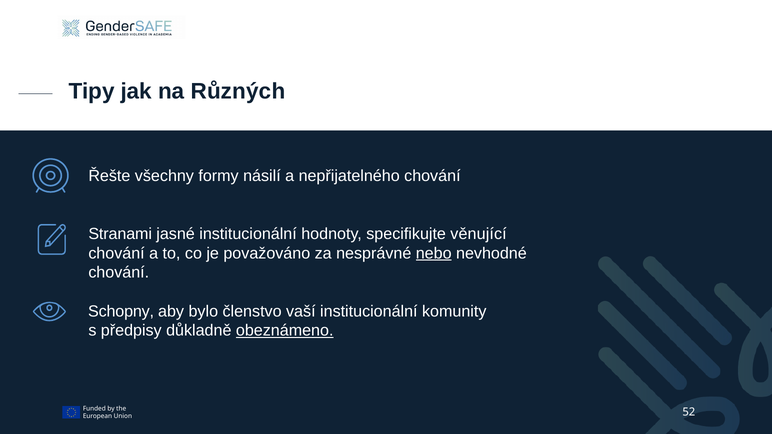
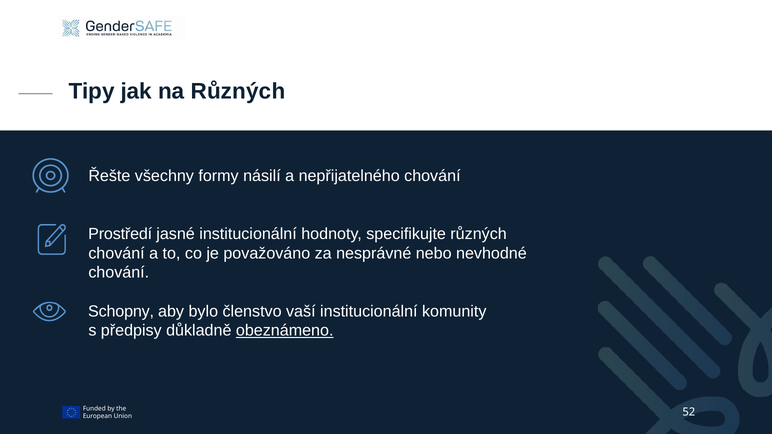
Stranami: Stranami -> Prostředí (120, 234)
specifikujte věnující: věnující -> různých (479, 234)
nebo underline: present -> none (434, 253)
